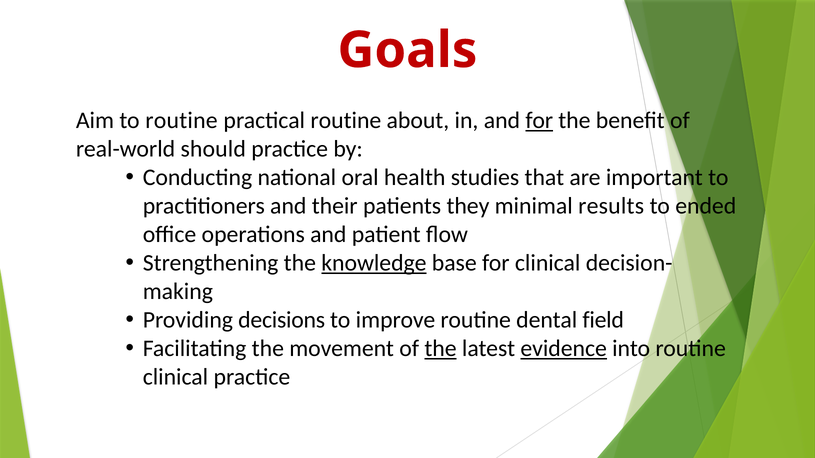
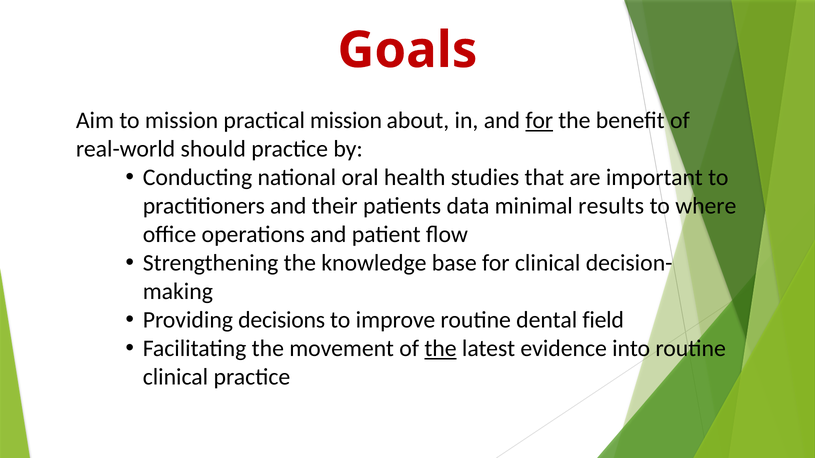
to routine: routine -> mission (182, 121)
practical routine: routine -> mission (346, 121)
they: they -> data (468, 206)
ended: ended -> where (706, 206)
knowledge underline: present -> none (374, 263)
evidence underline: present -> none (564, 349)
